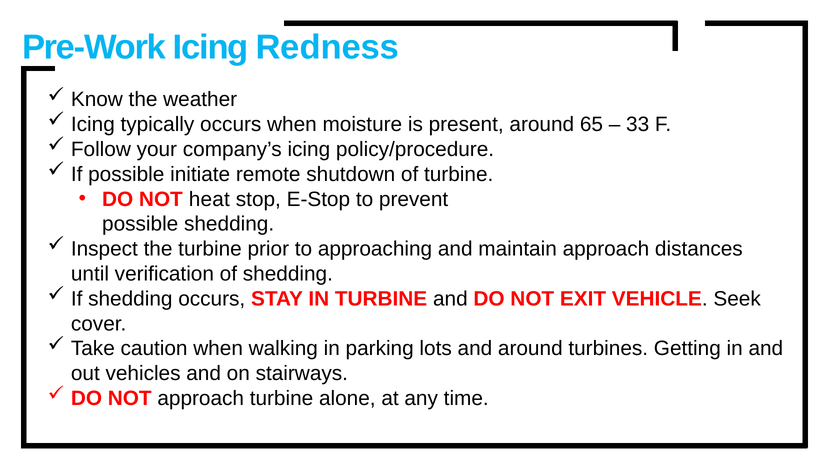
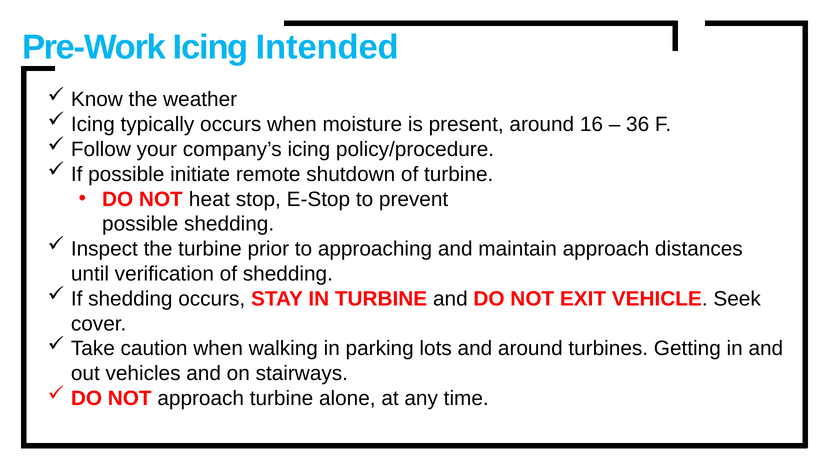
Redness: Redness -> Intended (327, 48)
65: 65 -> 16 (591, 125)
33: 33 -> 36 (638, 125)
